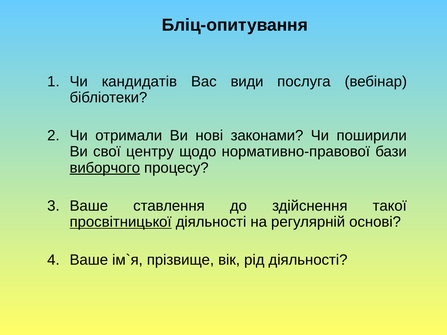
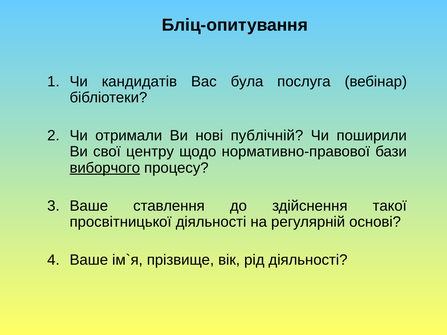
види: види -> була (247, 82)
законами: законами -> публічній (267, 136)
просвітницької underline: present -> none (121, 222)
